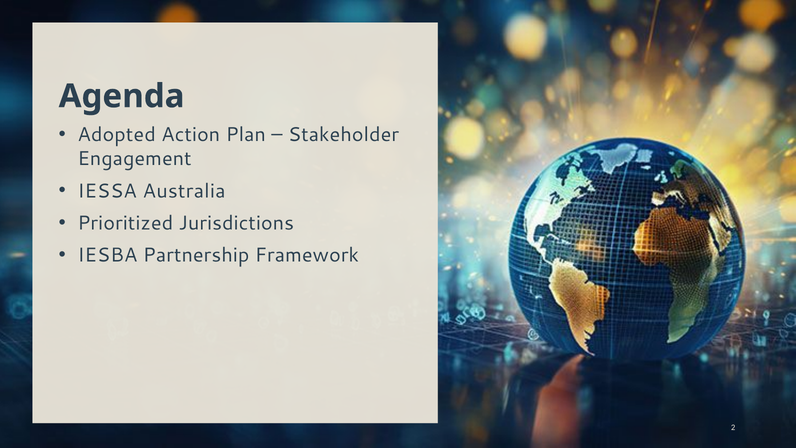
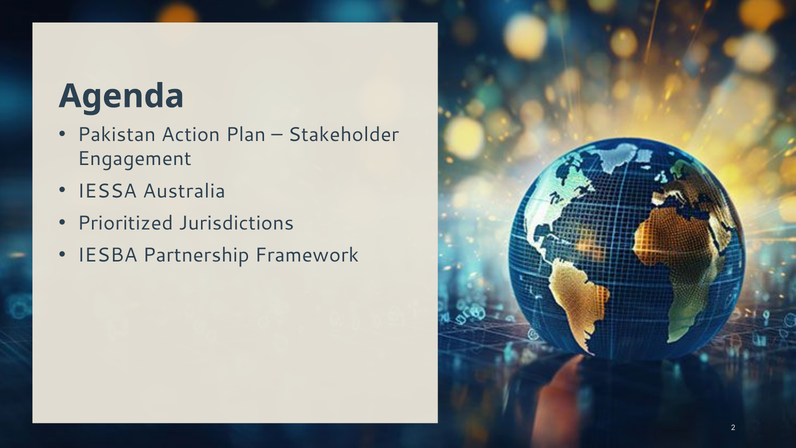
Adopted: Adopted -> Pakistan (117, 135)
